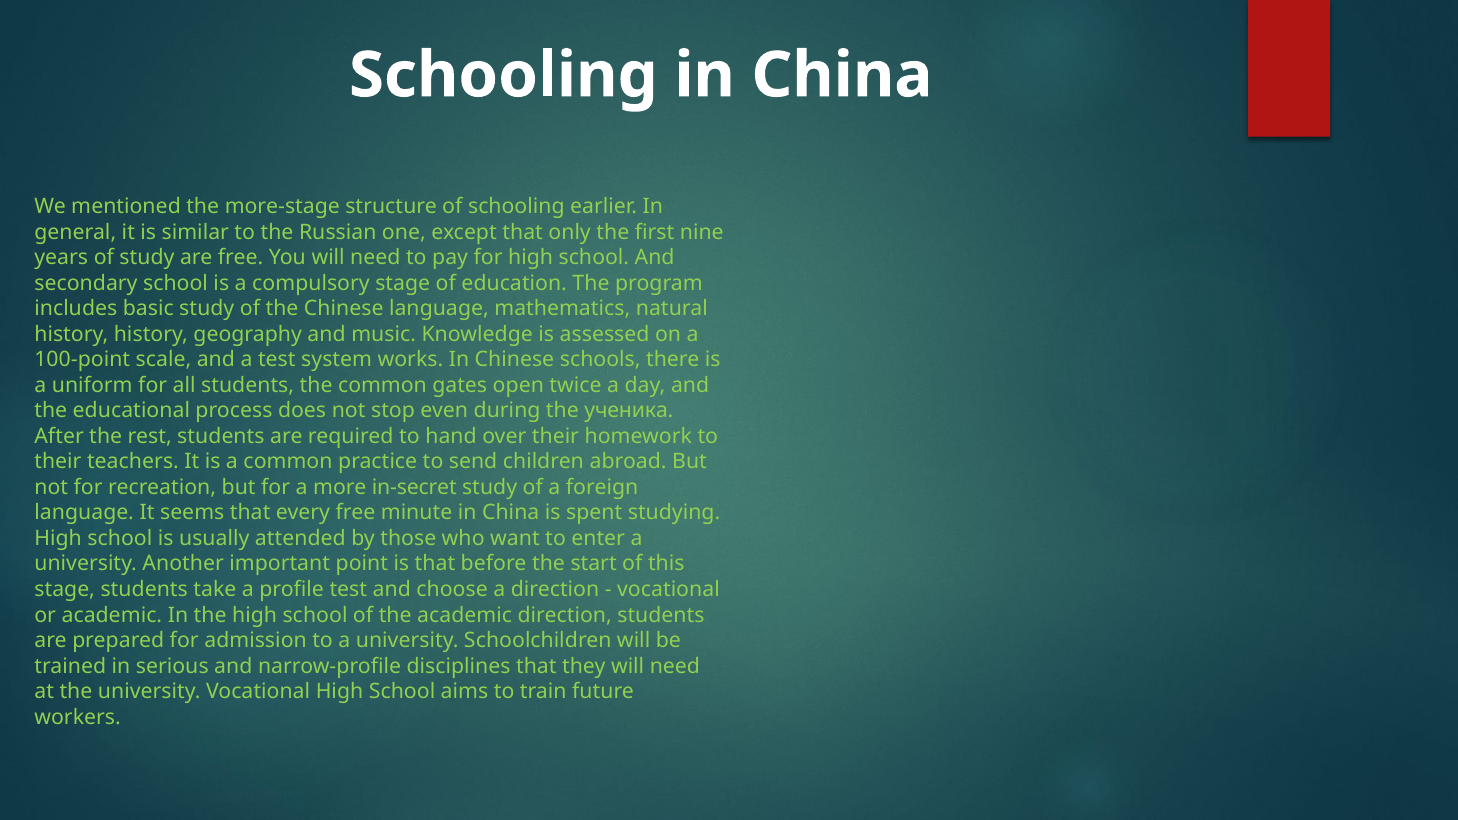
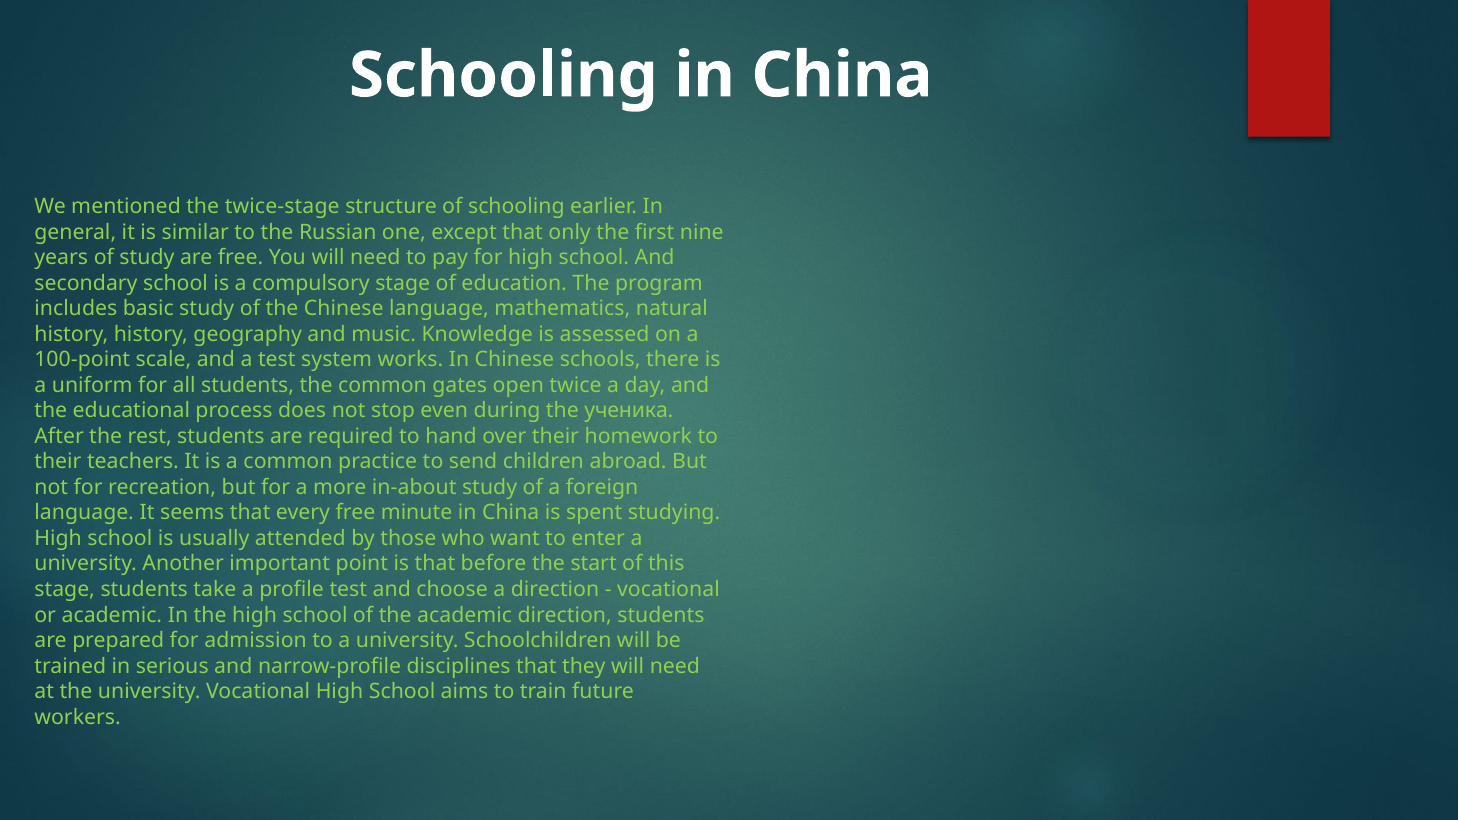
more-stage: more-stage -> twice-stage (282, 207)
in-secret: in-secret -> in-about (414, 487)
